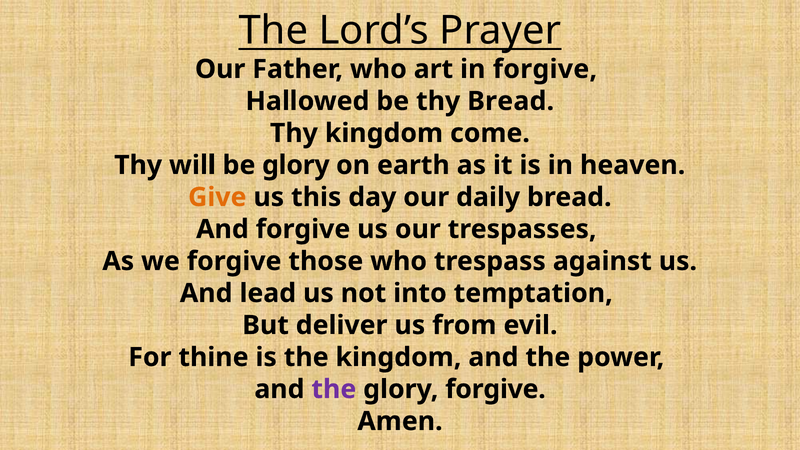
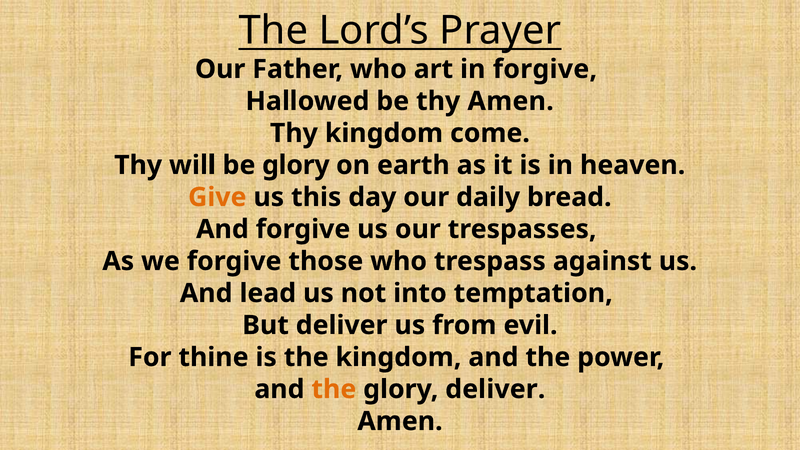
thy Bread: Bread -> Amen (511, 101)
the colour: purple -> orange (334, 389)
glory forgive: forgive -> deliver (495, 389)
